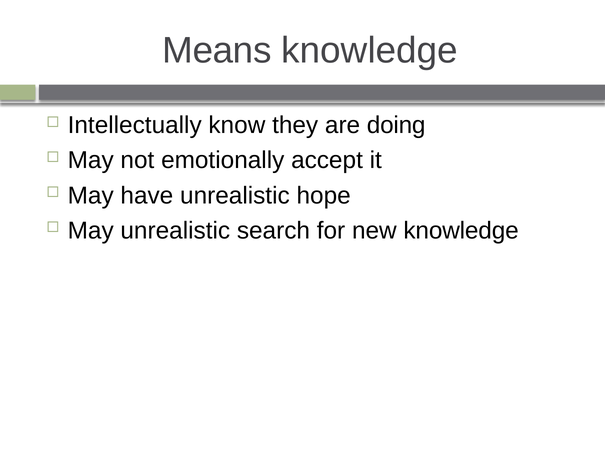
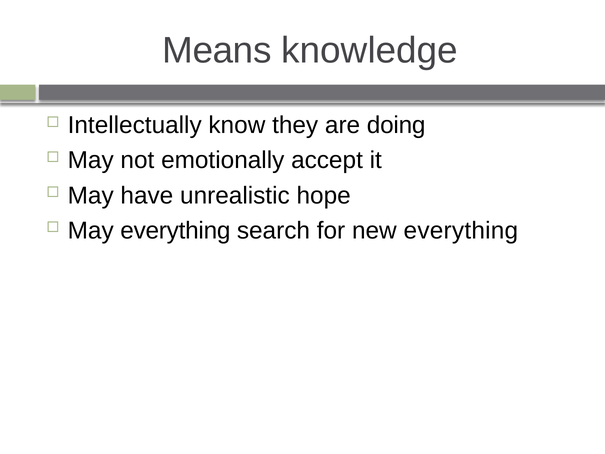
May unrealistic: unrealistic -> everything (175, 231)
new knowledge: knowledge -> everything (461, 231)
